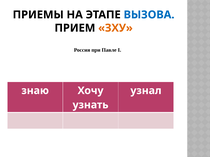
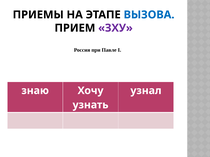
ЗХУ colour: orange -> purple (115, 28)
